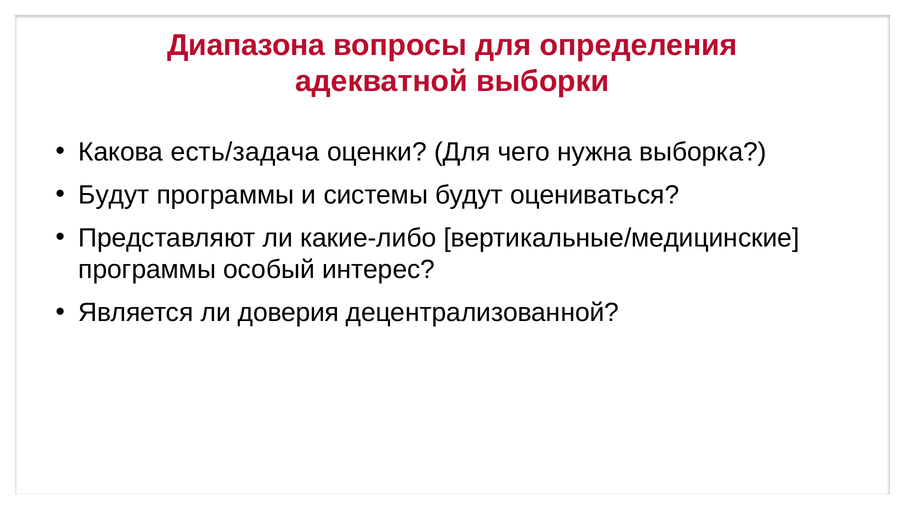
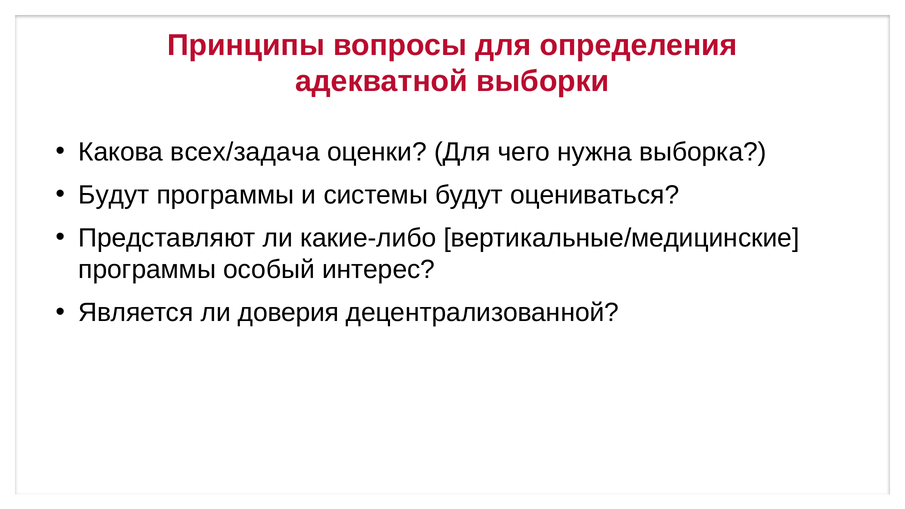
Диапазона: Диапазона -> Принципы (246, 45)
есть/задача: есть/задача -> всех/задача (245, 152)
